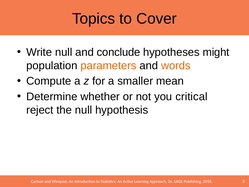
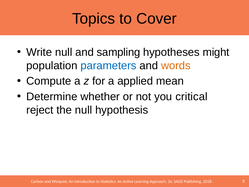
conclude: conclude -> sampling (118, 52)
parameters colour: orange -> blue (108, 66)
smaller: smaller -> applied (135, 81)
